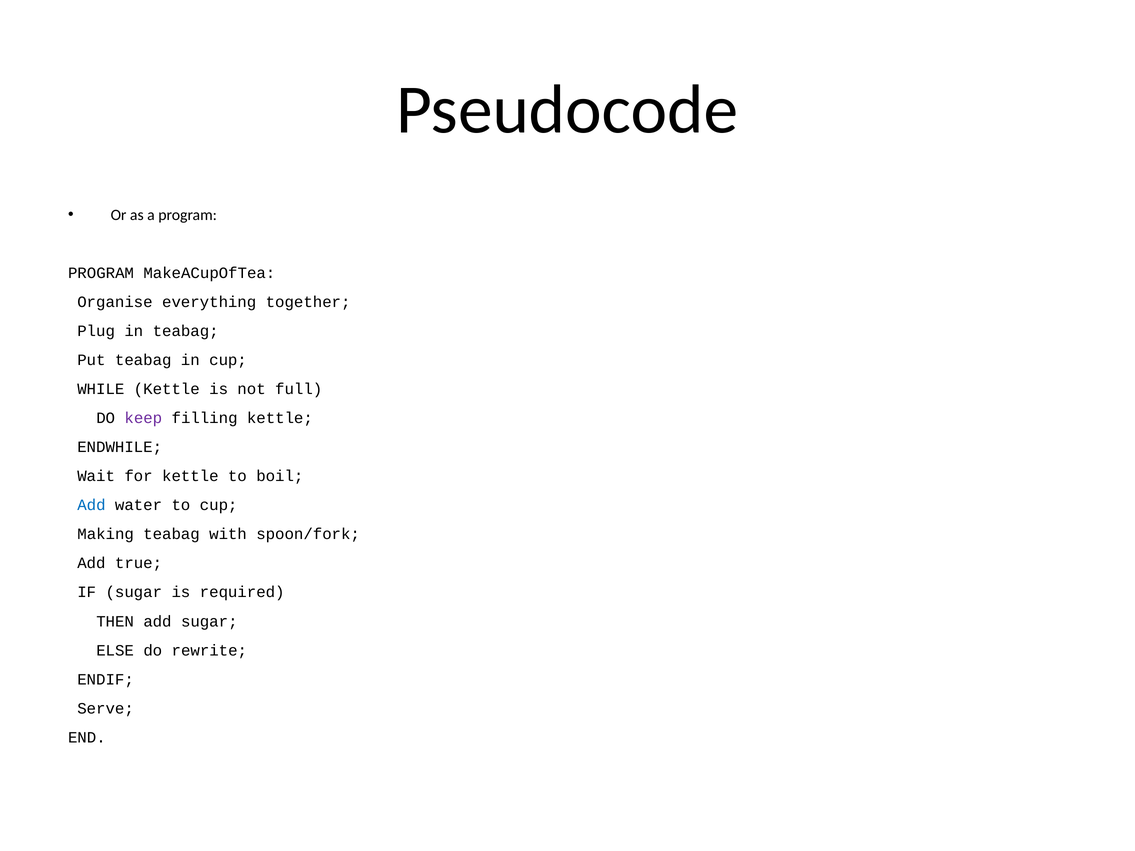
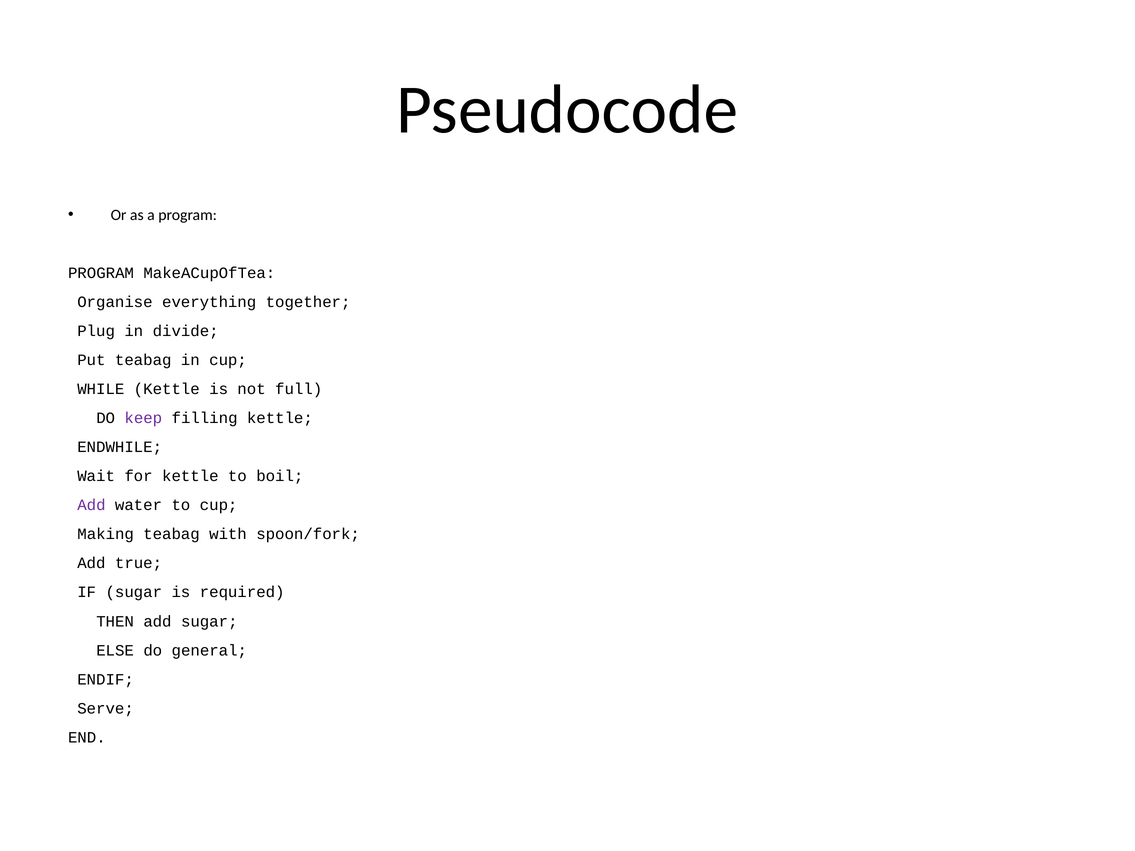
in teabag: teabag -> divide (186, 331)
Add colour: blue -> purple (91, 505)
rewrite: rewrite -> general (209, 651)
